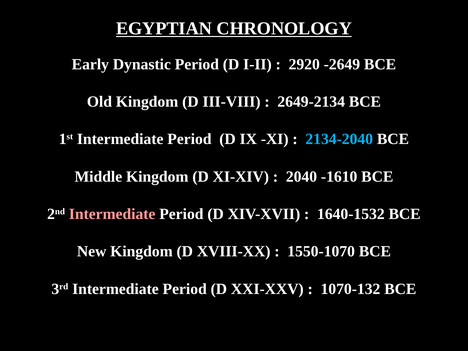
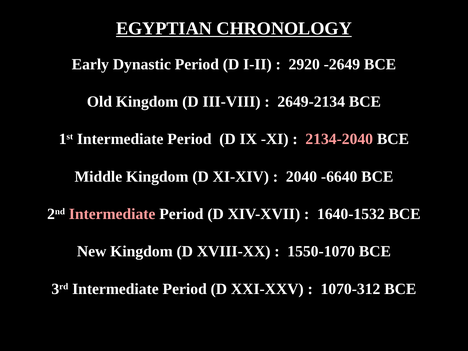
2134-2040 colour: light blue -> pink (339, 139)
-1610: -1610 -> -6640 (339, 177)
1070-132: 1070-132 -> 1070-312 (350, 289)
